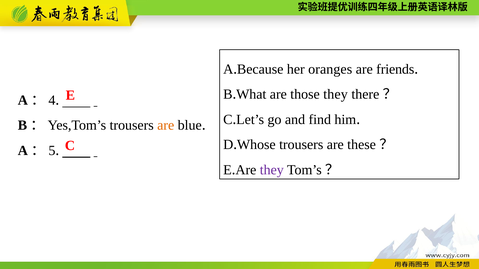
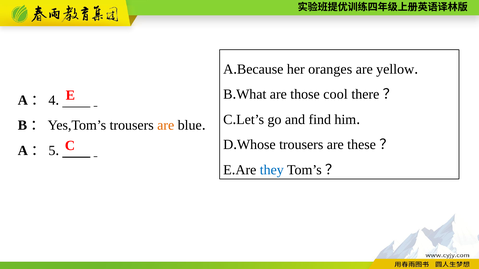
friends: friends -> yellow (395, 69)
those they: they -> cool (336, 95)
they colour: purple -> blue (272, 170)
